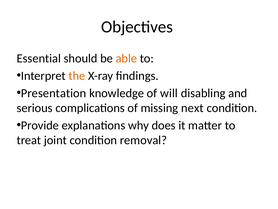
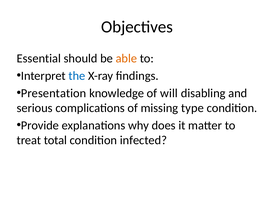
the colour: orange -> blue (77, 76)
next: next -> type (192, 108)
joint: joint -> total (55, 140)
removal: removal -> infected (143, 140)
